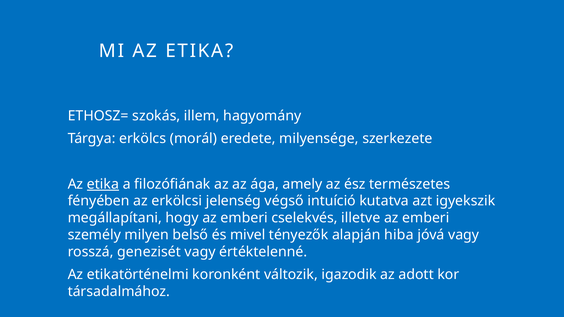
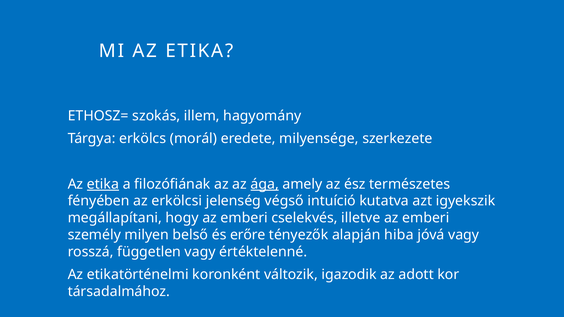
ága underline: none -> present (265, 184)
mivel: mivel -> erőre (248, 235)
genezisét: genezisét -> független (149, 252)
